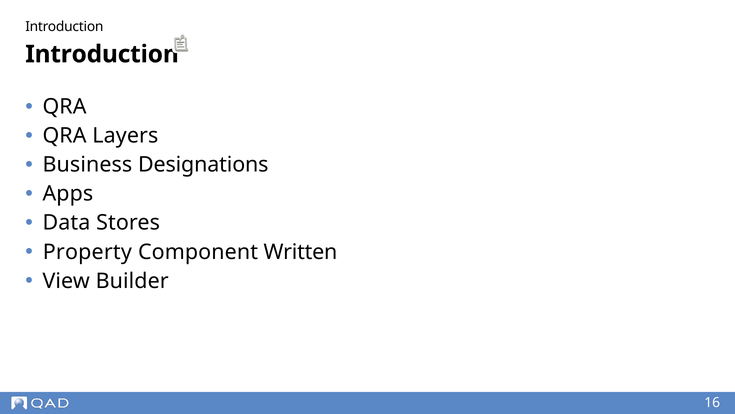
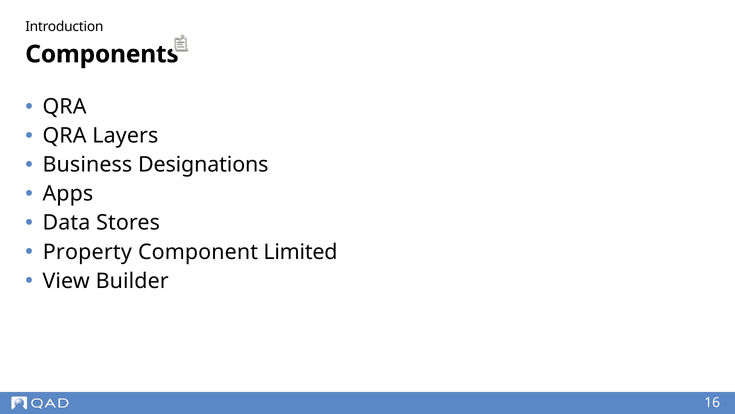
Introduction: Introduction -> Components (102, 54)
Written: Written -> Limited (300, 252)
